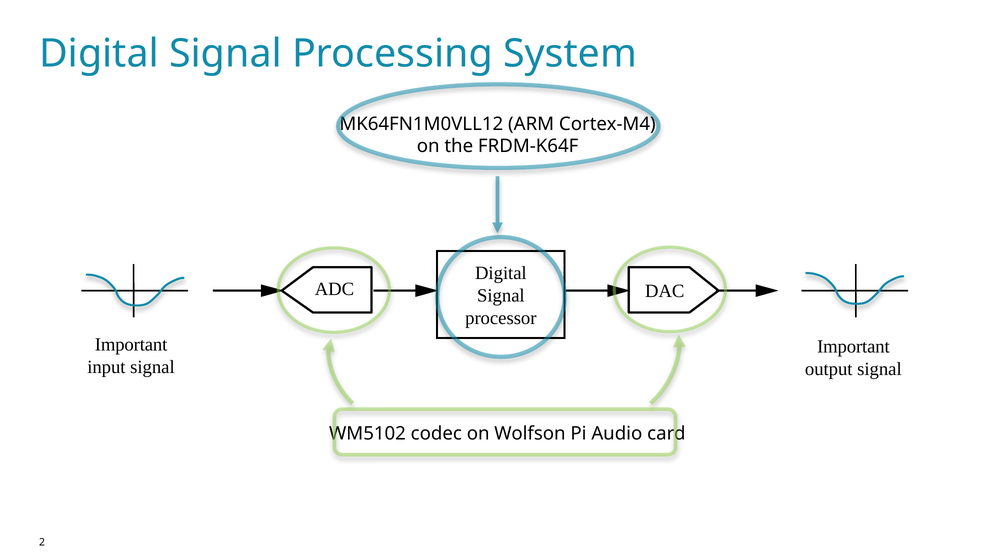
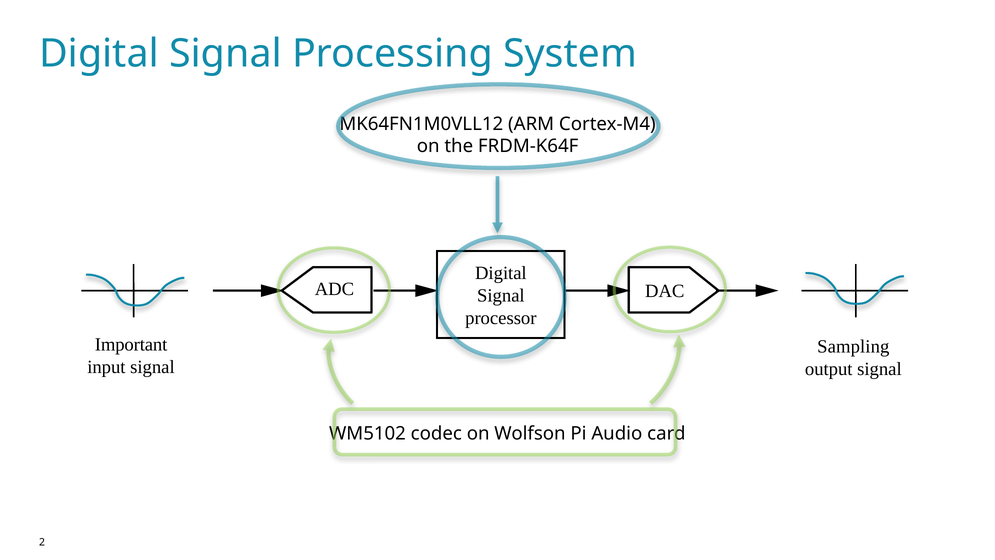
Important: Important -> Sampling (853, 347)
